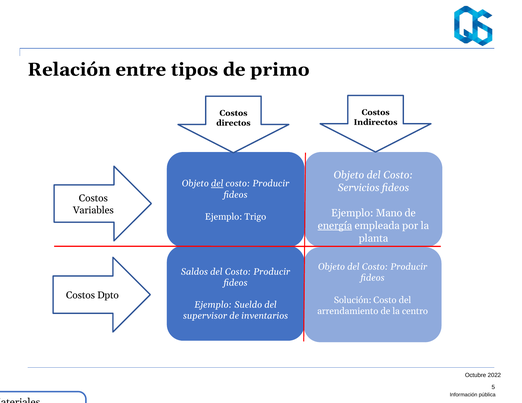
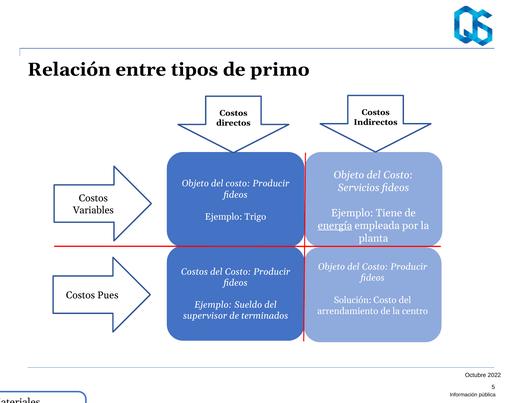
del underline: present -> none (217, 184)
Ejemplo Mano: Mano -> Tiene (389, 213)
Saldos: Saldos -> Costos (194, 272)
Dpto: Dpto -> Pues (108, 296)
inventarios: inventarios -> terminados (265, 316)
